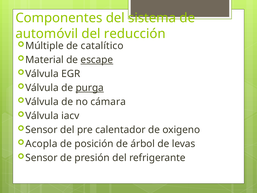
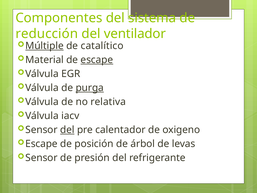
automóvil: automóvil -> reducción (47, 34)
reducción: reducción -> ventilador (135, 34)
Múltiple underline: none -> present (45, 46)
cámara: cámara -> relativa (108, 102)
del underline: none -> present (67, 130)
Acopla: Acopla -> Escape (41, 144)
